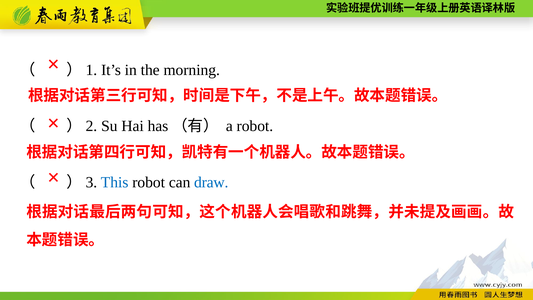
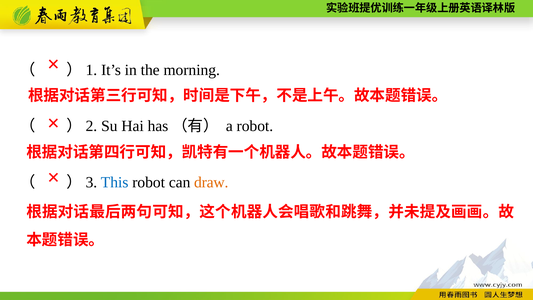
draw colour: blue -> orange (211, 182)
